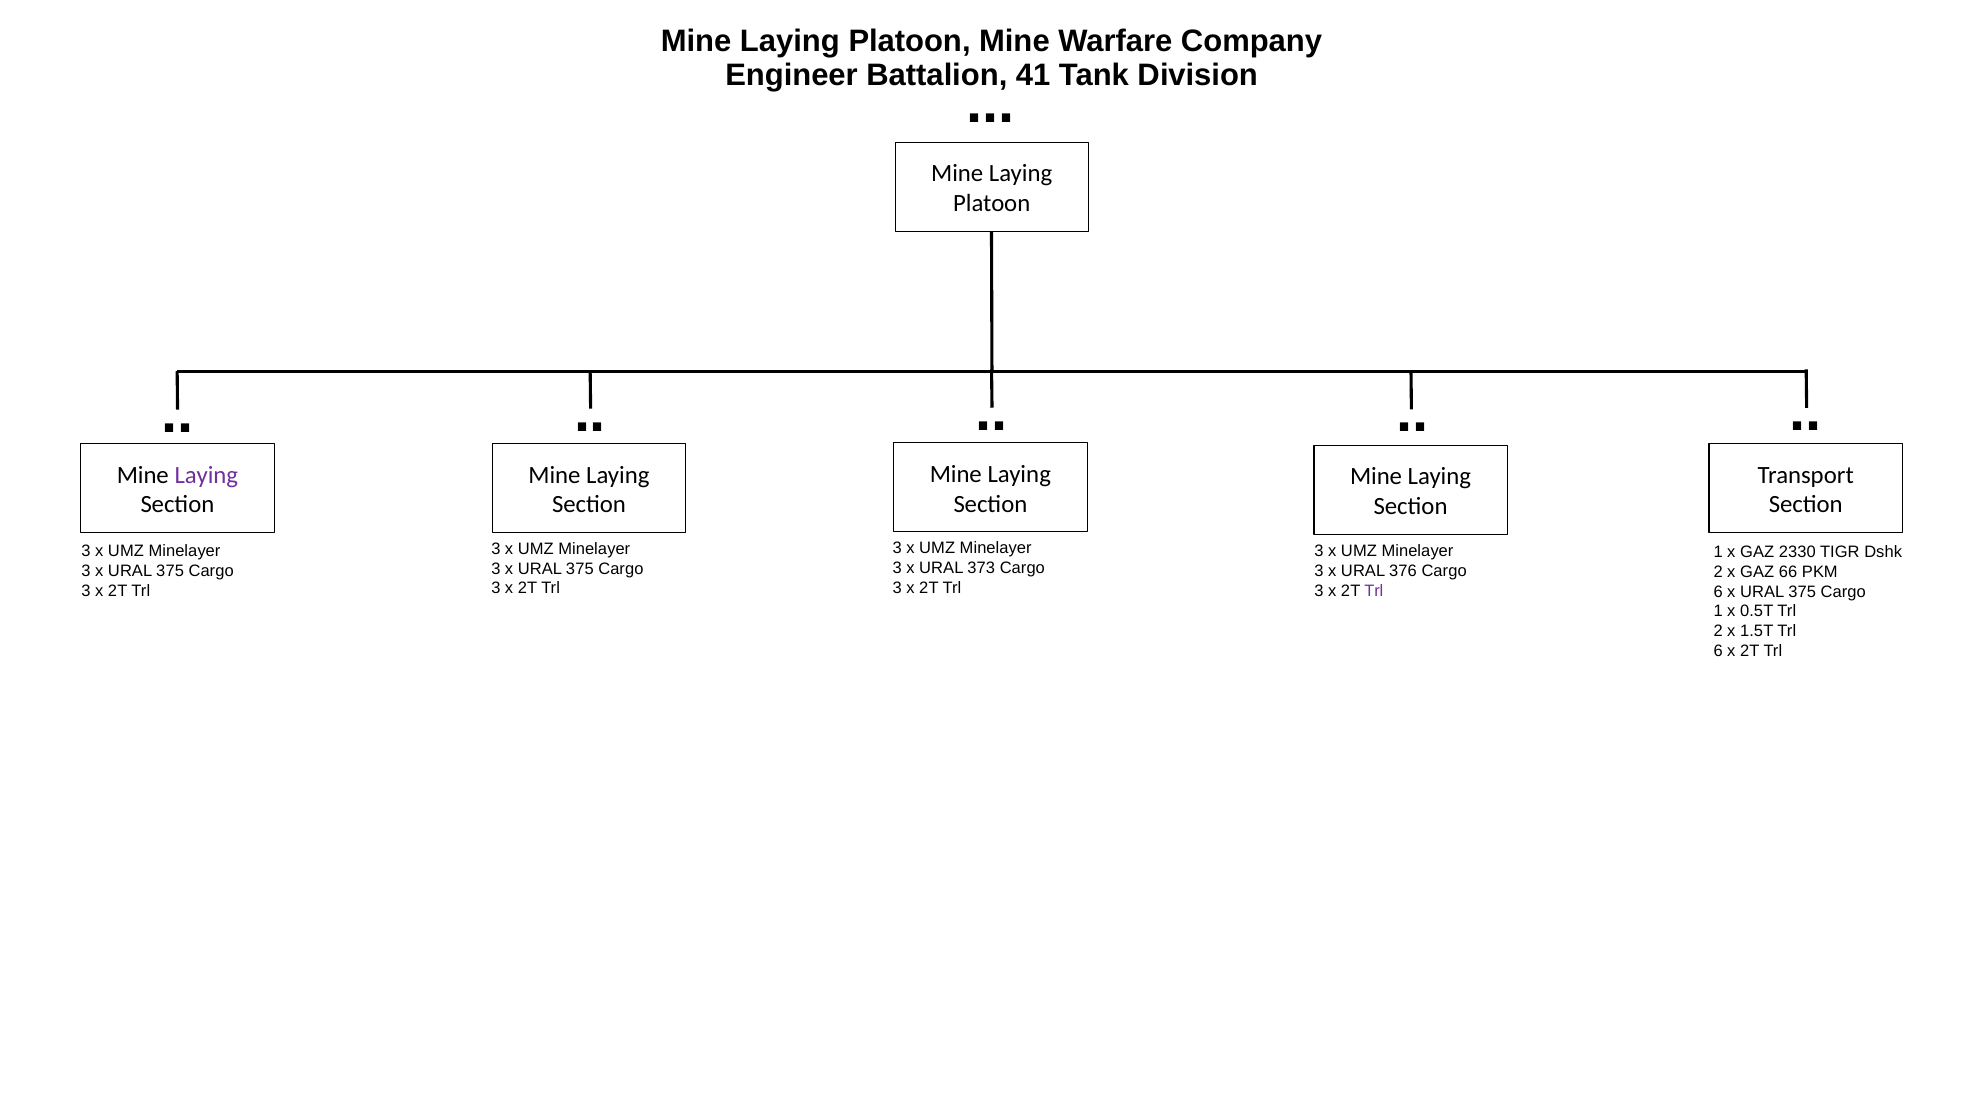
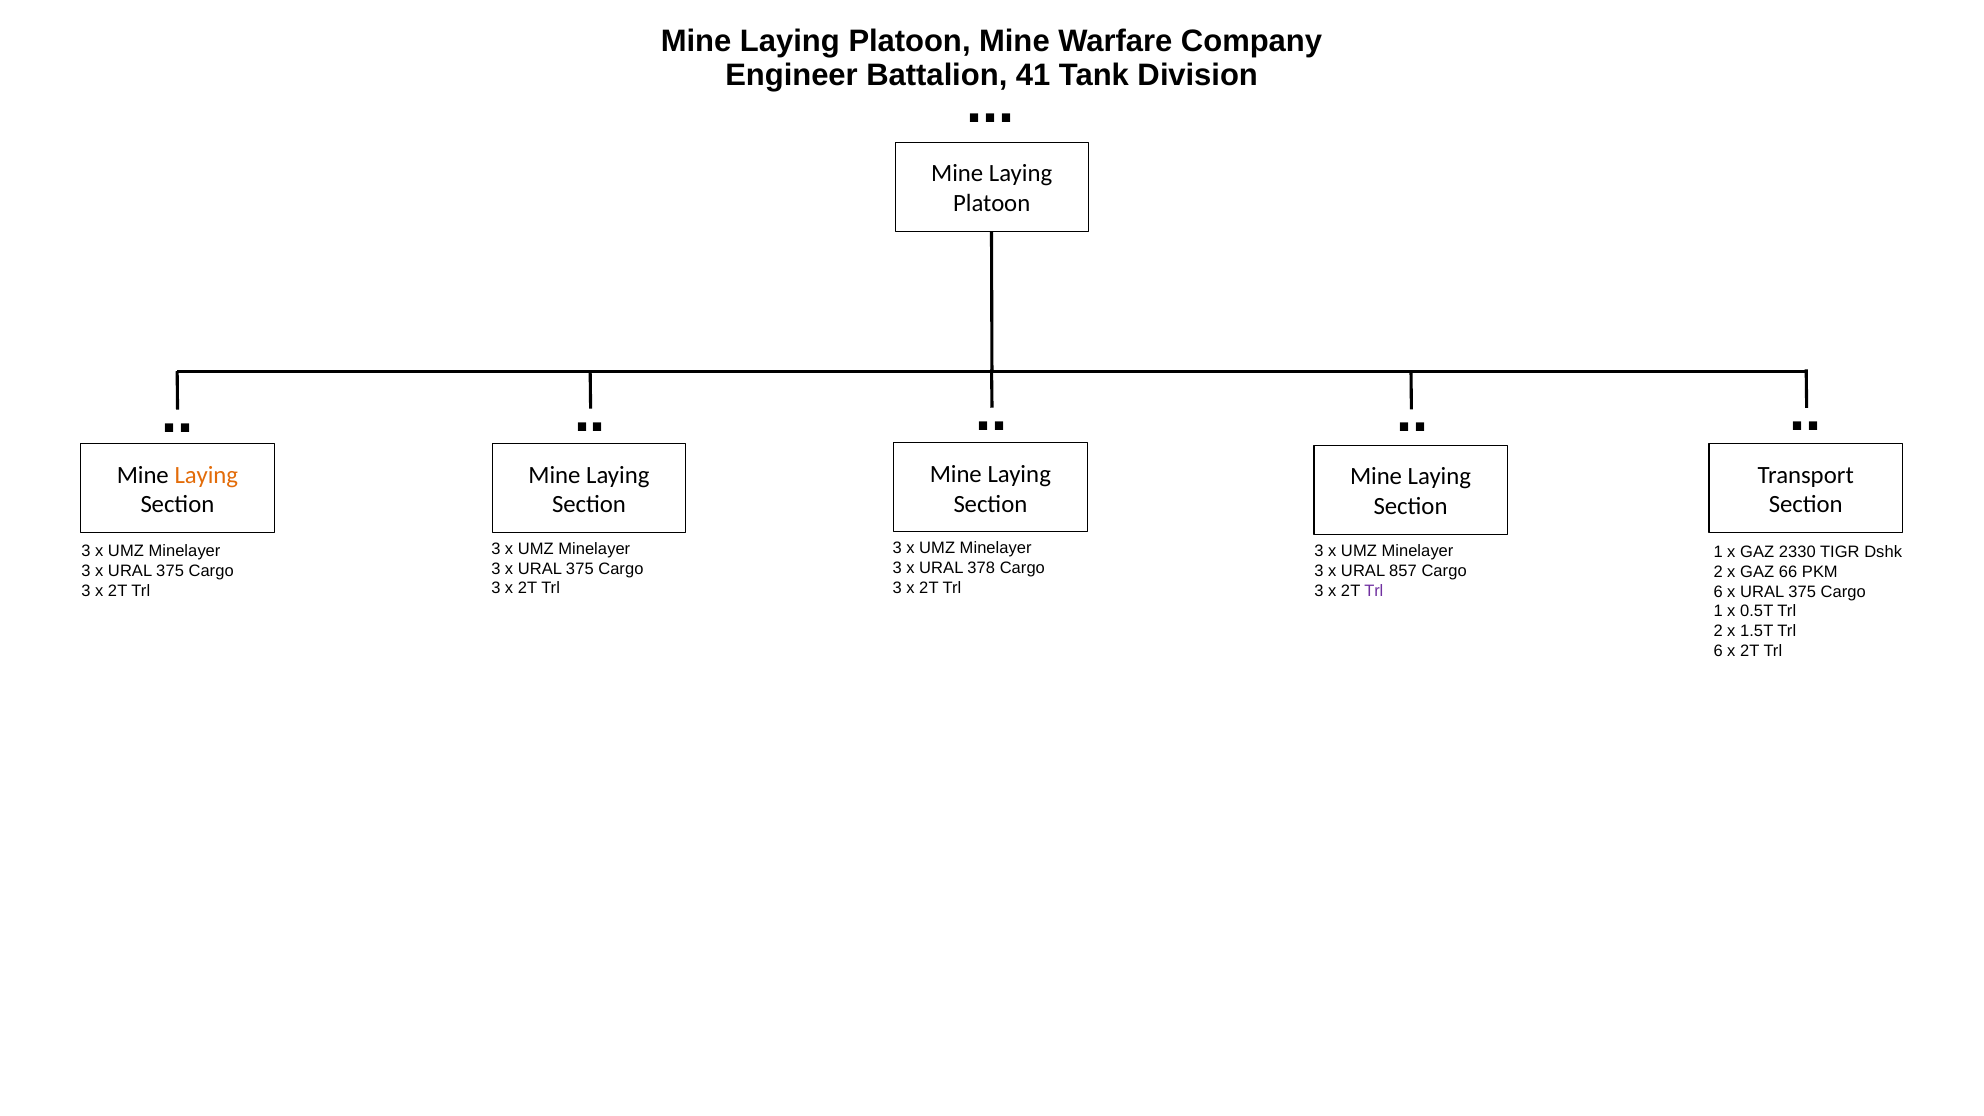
Laying colour: purple -> orange (206, 475)
373: 373 -> 378 (981, 568)
376: 376 -> 857 (1403, 571)
